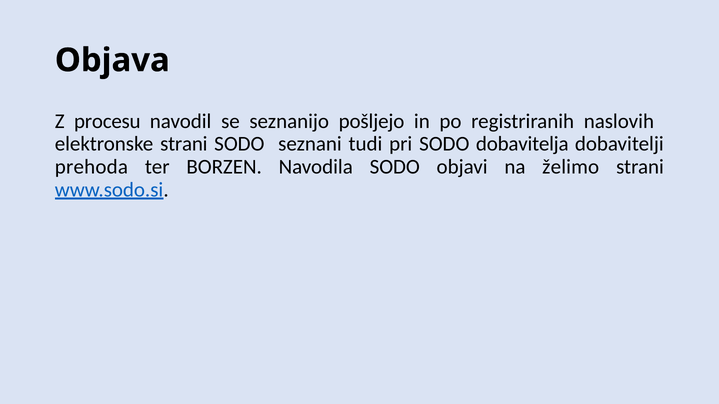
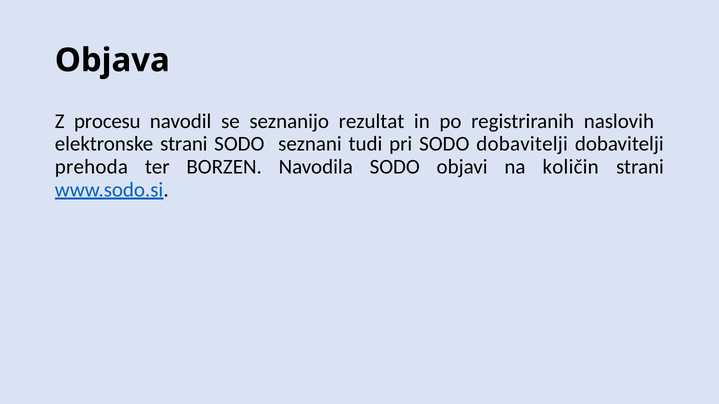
pošljejo: pošljejo -> rezultat (371, 122)
SODO dobavitelja: dobavitelja -> dobavitelji (522, 144)
želimo: želimo -> količin (571, 167)
